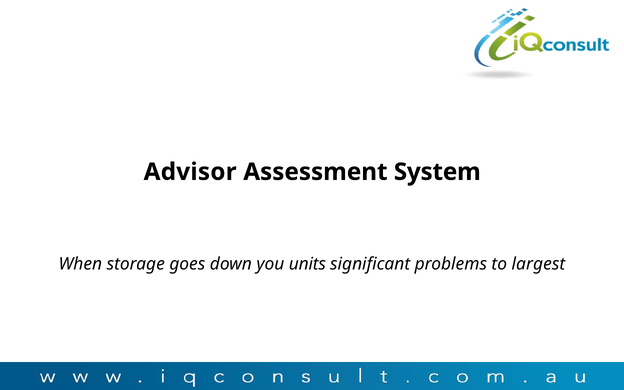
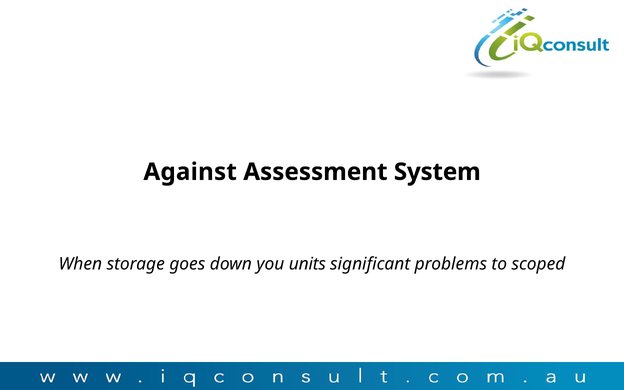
Advisor: Advisor -> Against (190, 172)
largest: largest -> scoped (538, 264)
